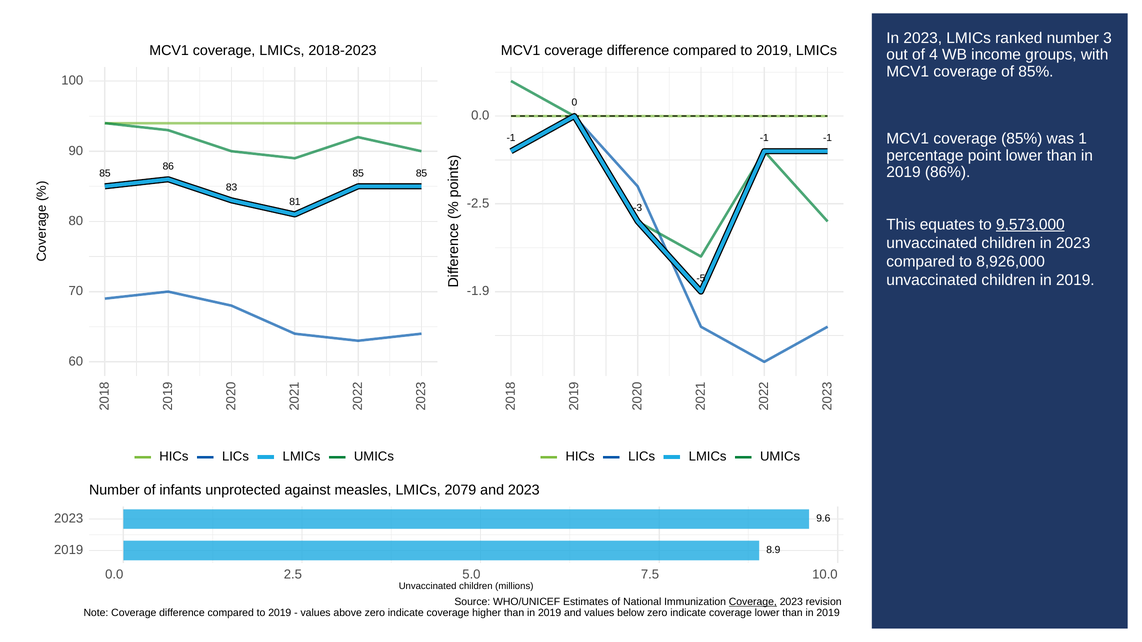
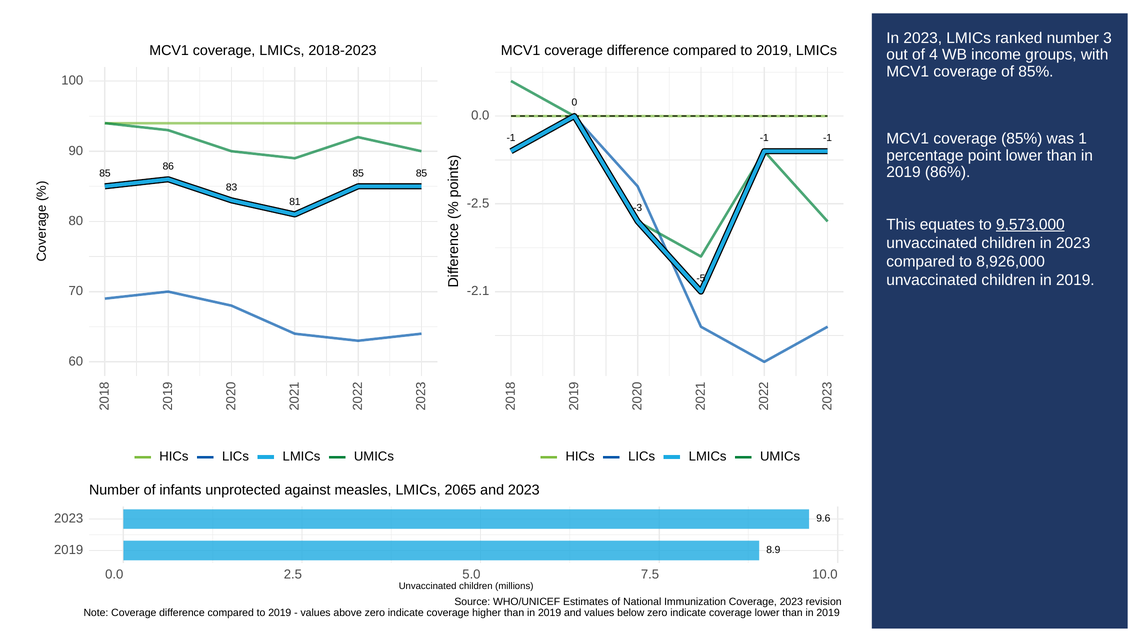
-1.9: -1.9 -> -2.1 (478, 291)
2079: 2079 -> 2065 (460, 490)
Coverage underline: present -> none (753, 602)
